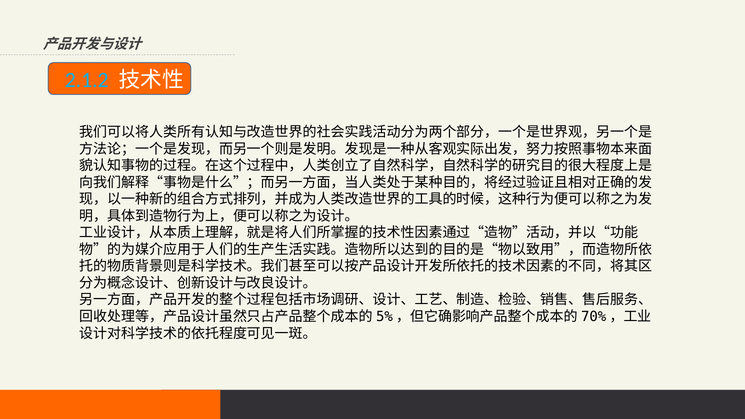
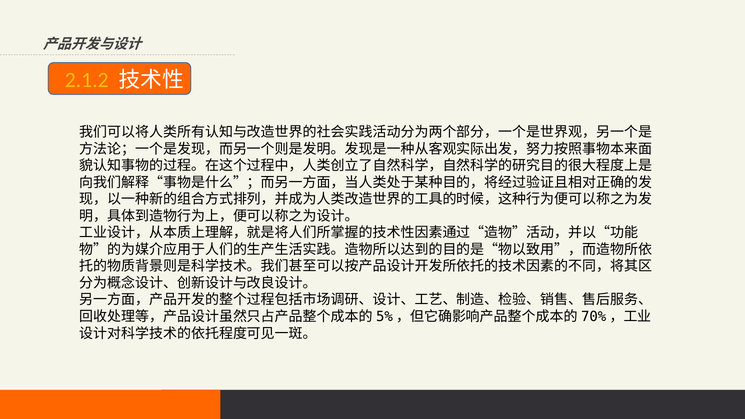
2.1.2 colour: light blue -> yellow (87, 80)
